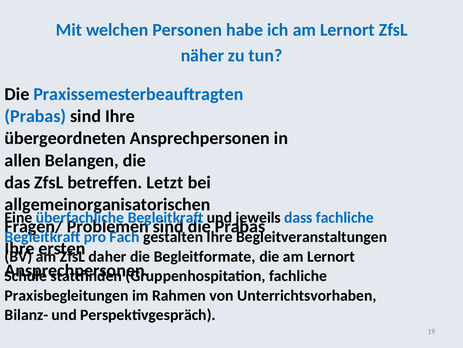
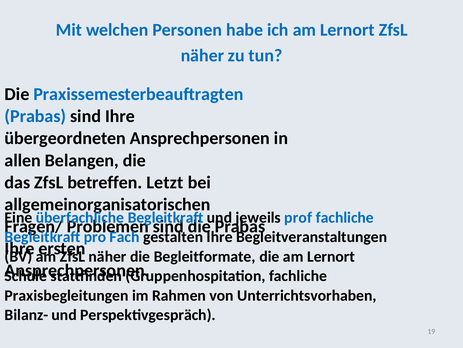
dass: dass -> prof (298, 217)
daher: daher -> näher (108, 256)
